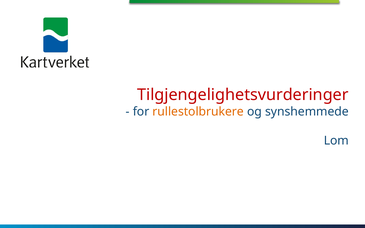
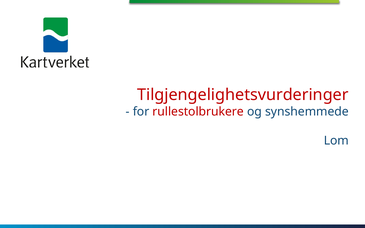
rullestolbrukere colour: orange -> red (198, 112)
